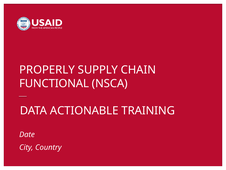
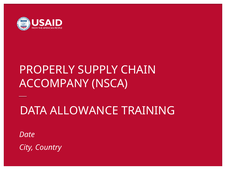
FUNCTIONAL: FUNCTIONAL -> ACCOMPANY (54, 83)
ACTIONABLE: ACTIONABLE -> ALLOWANCE (84, 110)
